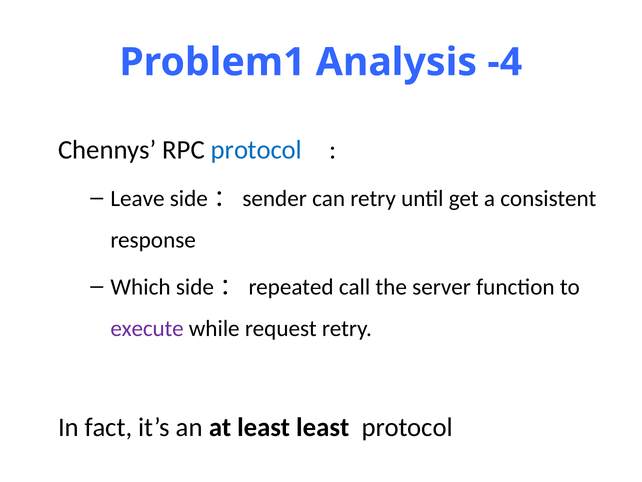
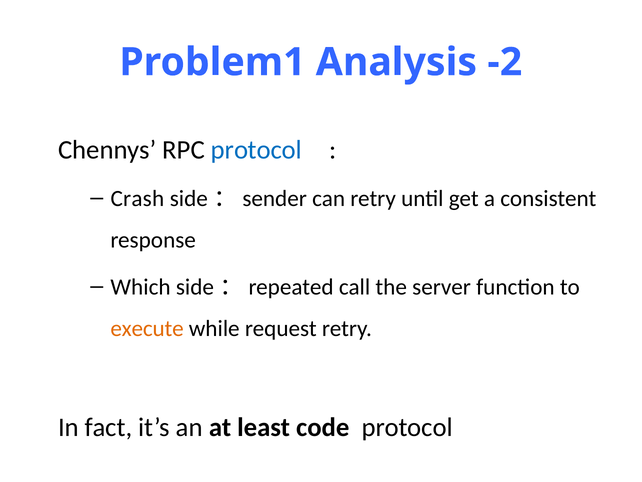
-4: -4 -> -2 (505, 62)
Leave: Leave -> Crash (137, 198)
execute colour: purple -> orange (147, 328)
least least: least -> code (323, 427)
